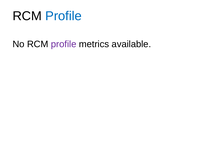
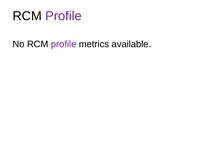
Profile colour: blue -> purple (63, 16)
